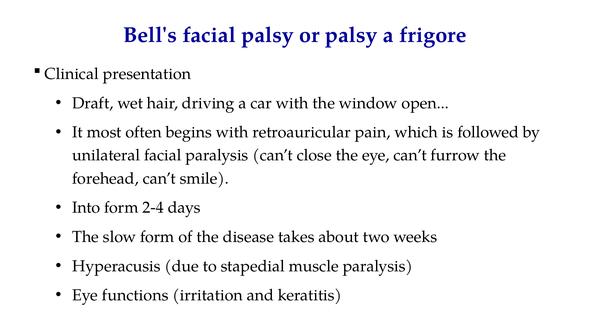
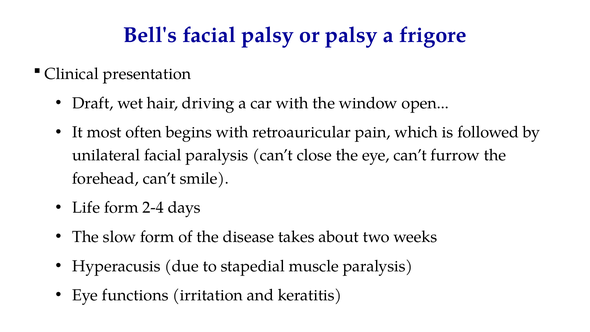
Into: Into -> Life (86, 208)
